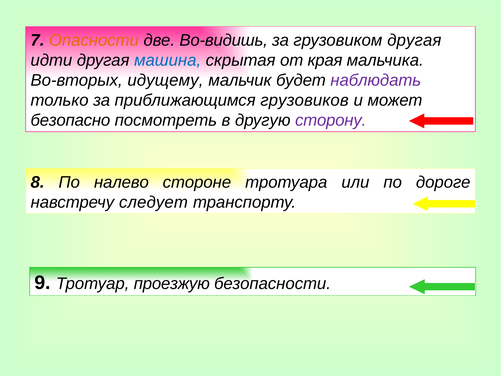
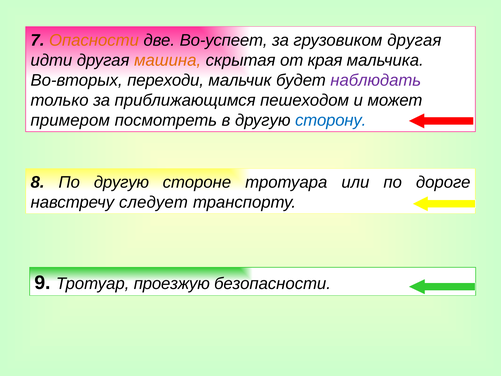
Во-видишь: Во-видишь -> Во-успеет (224, 40)
машина colour: blue -> orange (168, 60)
идущему: идущему -> переходи (166, 80)
грузовиков: грузовиков -> пешеходом (305, 100)
безопасно: безопасно -> примером (70, 120)
сторону colour: purple -> blue (331, 120)
По налево: налево -> другую (121, 182)
